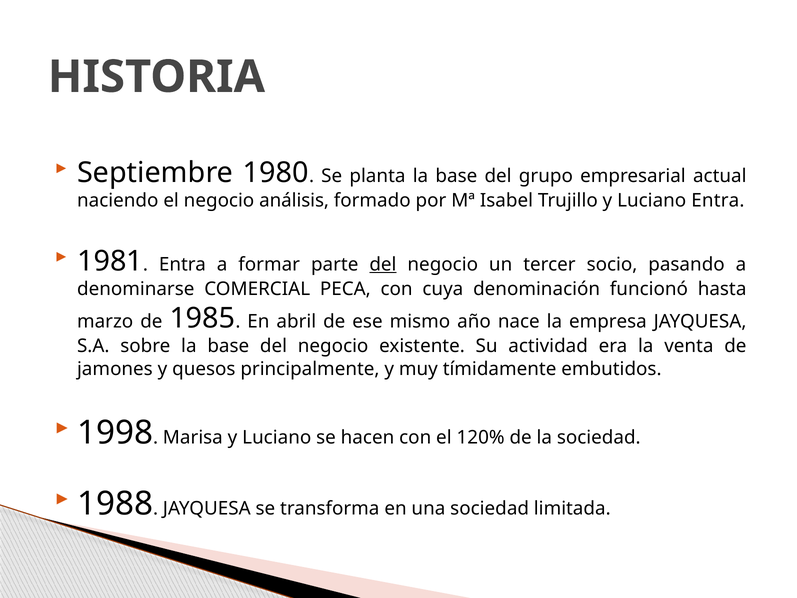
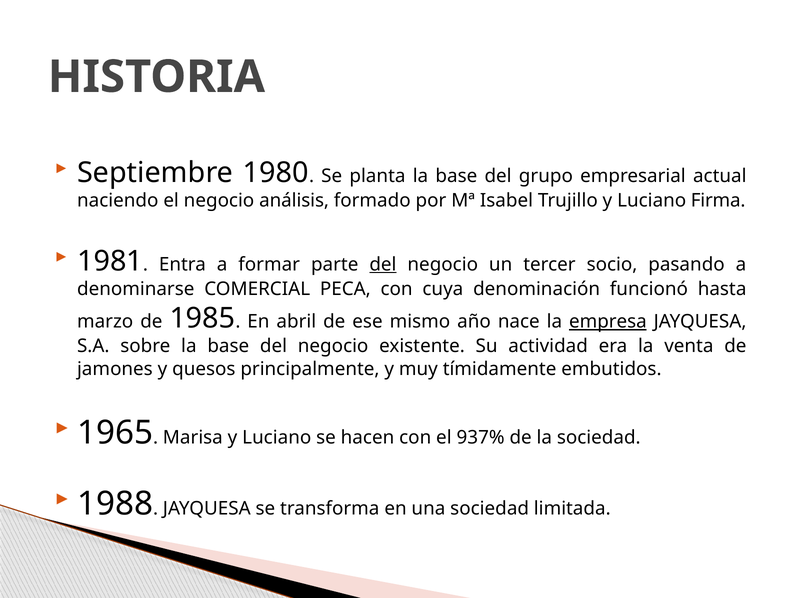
Luciano Entra: Entra -> Firma (718, 200)
empresa underline: none -> present (608, 322)
1998: 1998 -> 1965 (115, 432)
120%: 120% -> 937% (481, 437)
